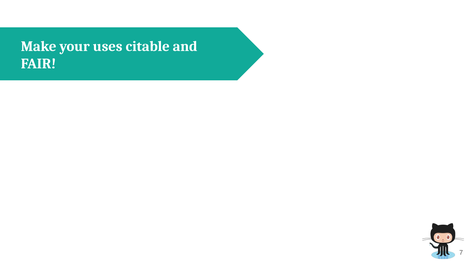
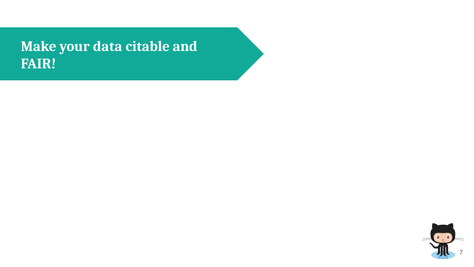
uses: uses -> data (108, 46)
